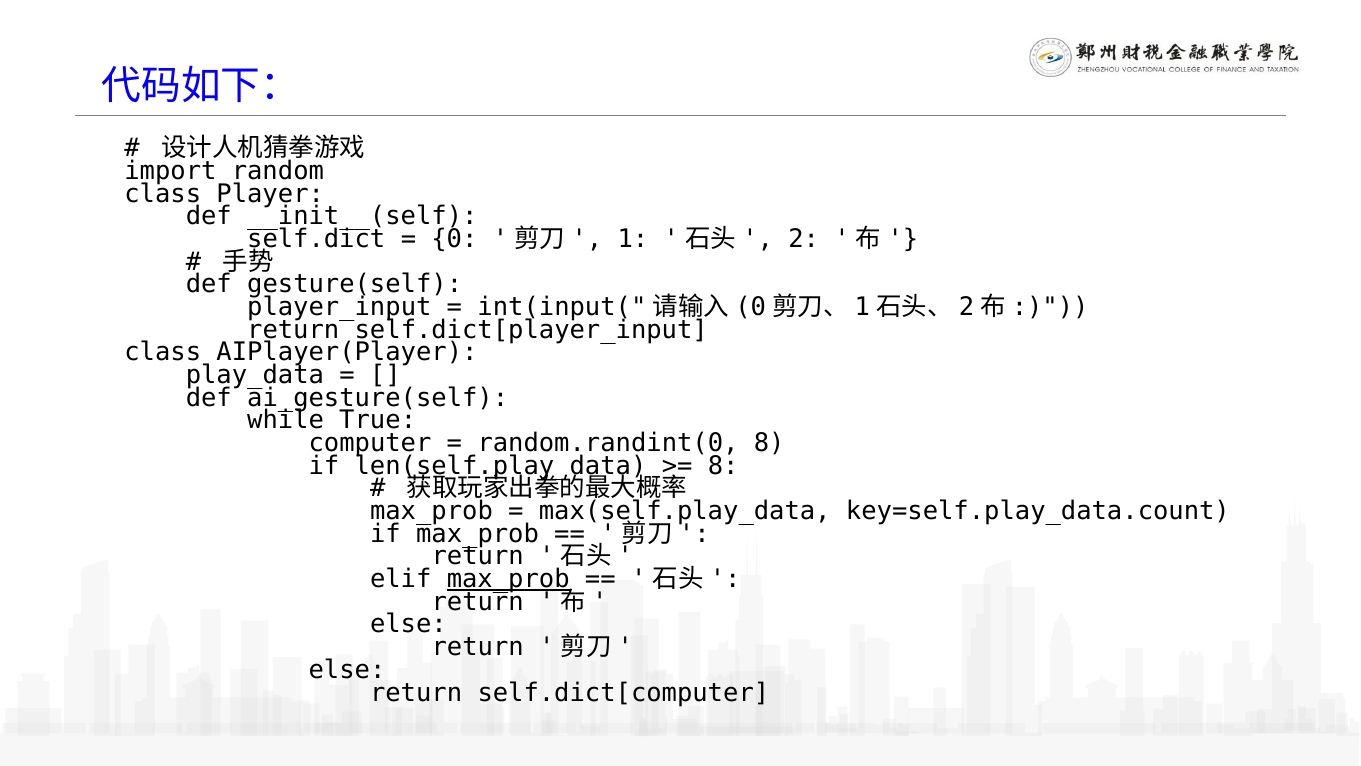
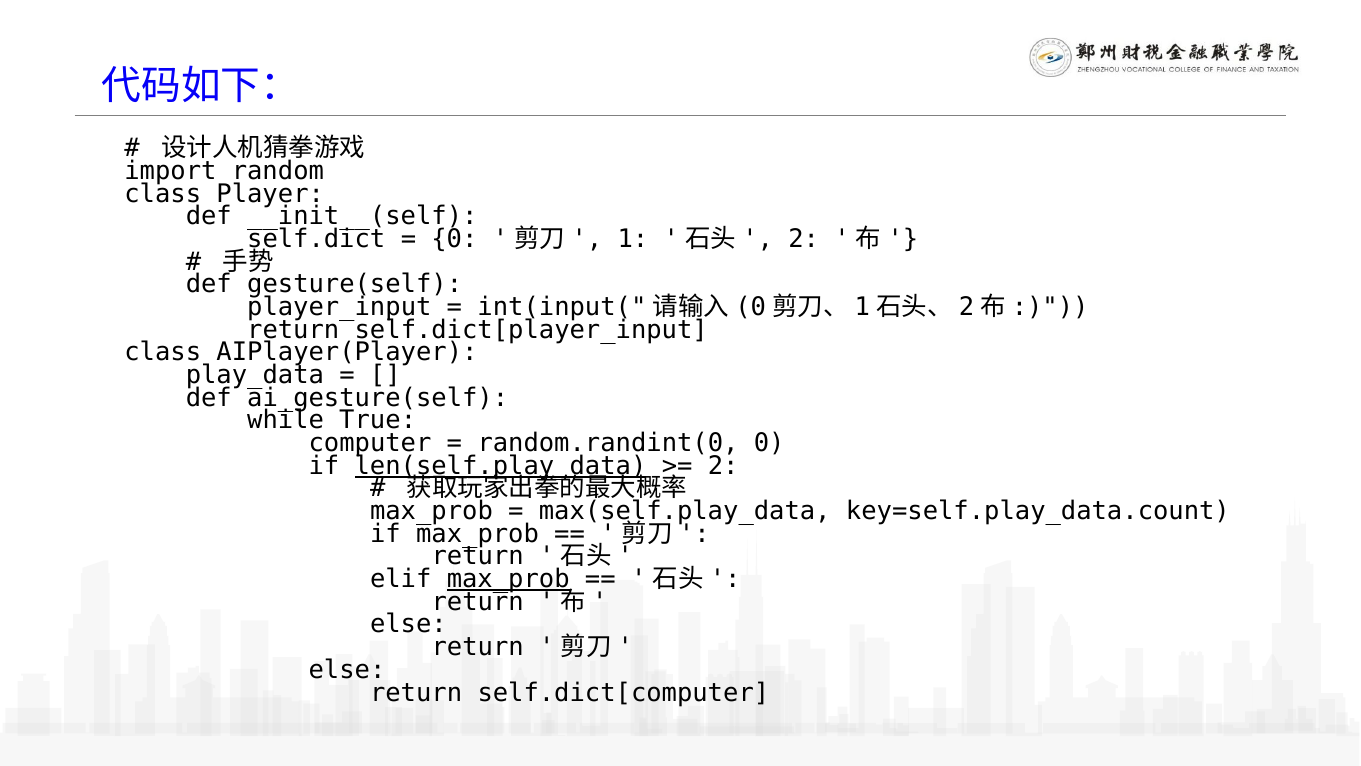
random.randint(0 8: 8 -> 0 (769, 443)
len(self.play_data underline: none -> present (500, 466)
8: 8 -> 2 (723, 466)
